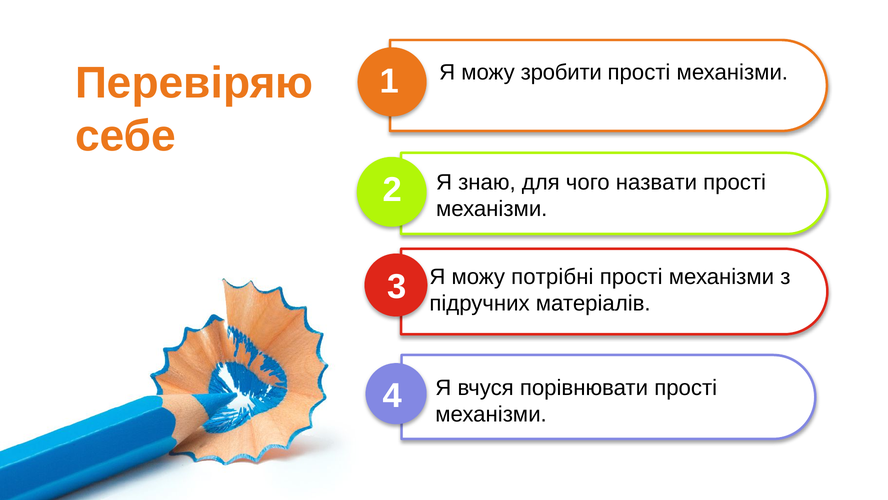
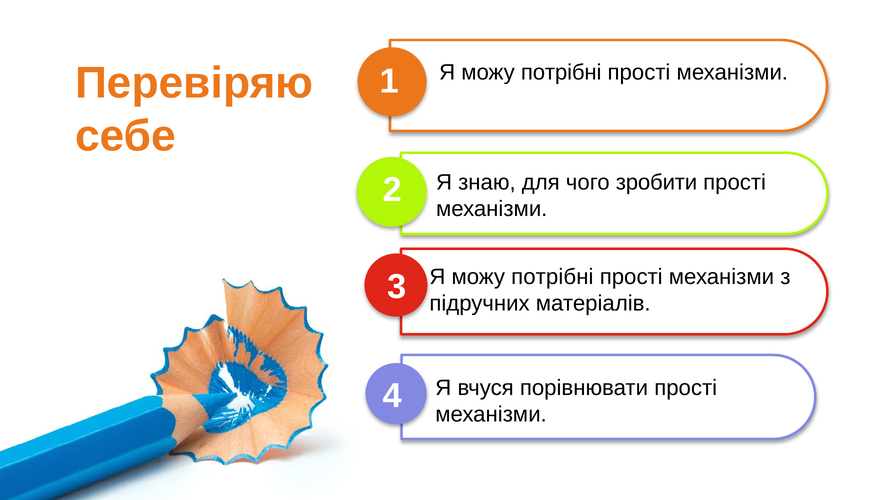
зробити: зробити -> потрібні (561, 72)
назвати: назвати -> зробити (657, 182)
